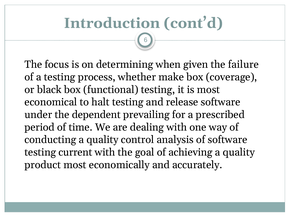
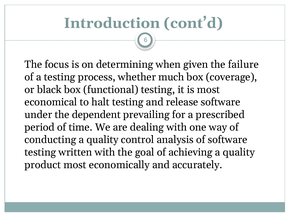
make: make -> much (171, 77)
current: current -> written (75, 153)
